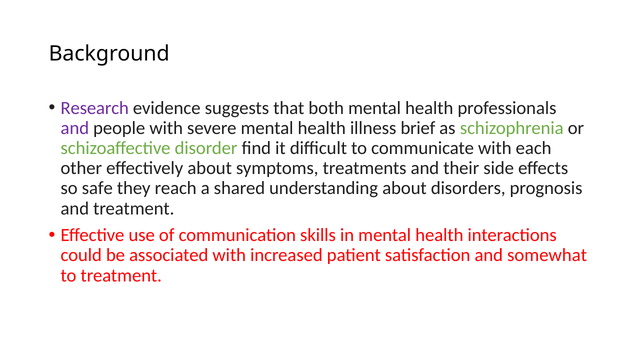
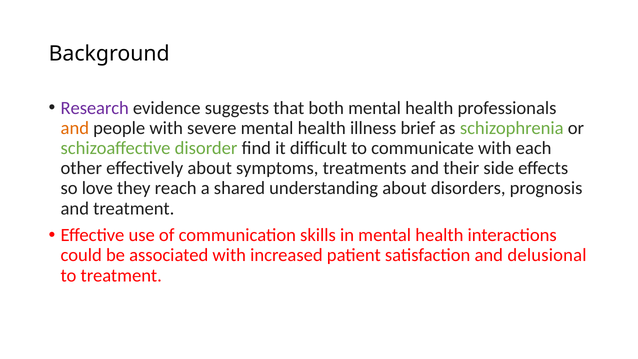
and colour: purple -> orange (75, 128)
safe: safe -> love (97, 188)
somewhat: somewhat -> delusional (547, 255)
